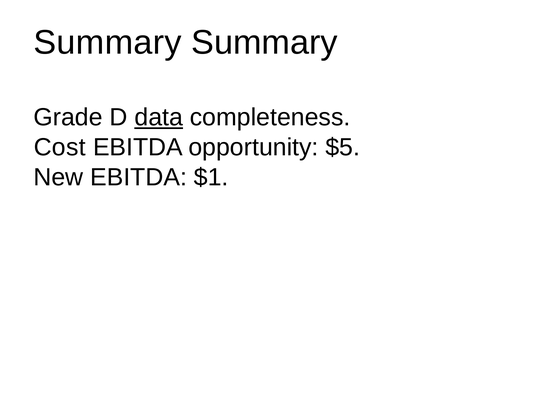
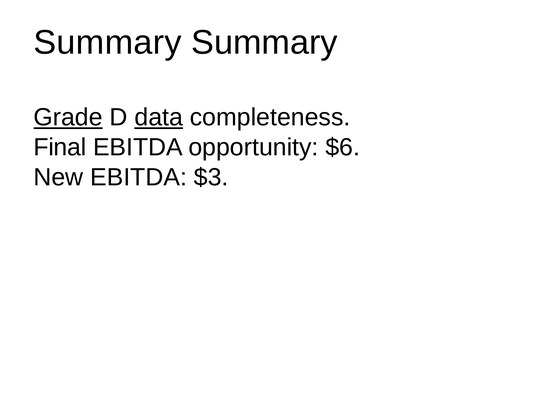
Grade underline: none -> present (68, 117)
Cost: Cost -> Final (60, 147)
$5: $5 -> $6 (343, 147)
$1: $1 -> $3 (211, 177)
